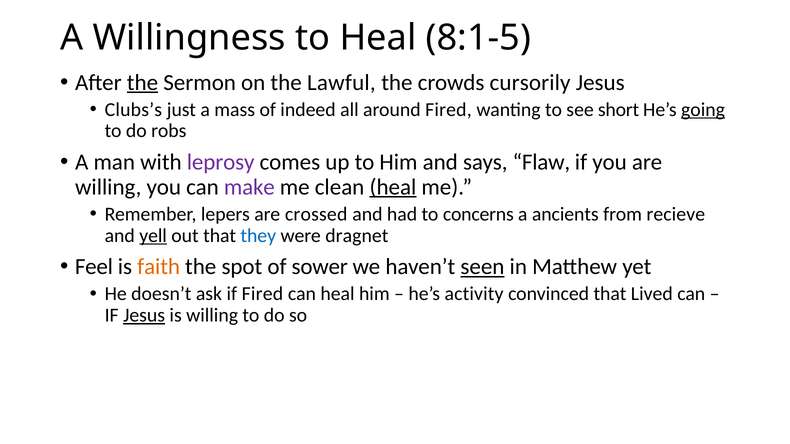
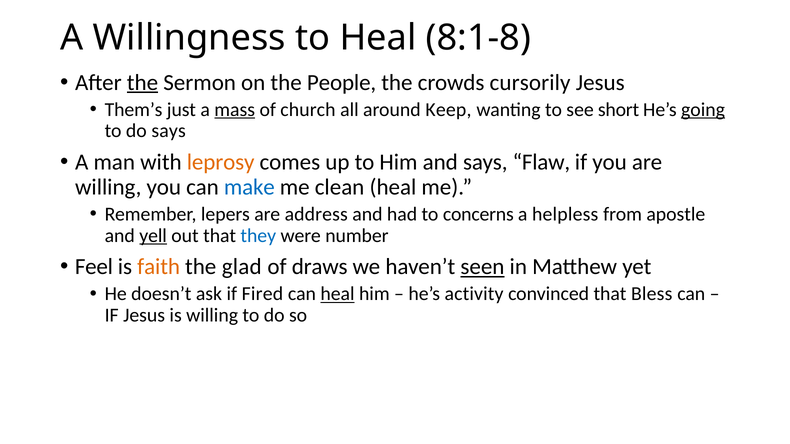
8:1-5: 8:1-5 -> 8:1-8 (478, 38)
Lawful: Lawful -> People (342, 82)
Clubs’s: Clubs’s -> Them’s (134, 110)
mass underline: none -> present (235, 110)
indeed: indeed -> church (308, 110)
around Fired: Fired -> Keep (448, 110)
do robs: robs -> says (169, 131)
leprosy colour: purple -> orange (221, 162)
make colour: purple -> blue (249, 187)
heal underline: present -> none (393, 187)
crossed: crossed -> address (316, 214)
ancients: ancients -> helpless (565, 214)
recieve: recieve -> apostle (676, 214)
dragnet: dragnet -> number (357, 236)
spot: spot -> glad (242, 267)
sower: sower -> draws (320, 267)
heal underline: none -> present (338, 294)
Lived: Lived -> Bless (652, 294)
Jesus underline: present -> none (144, 316)
